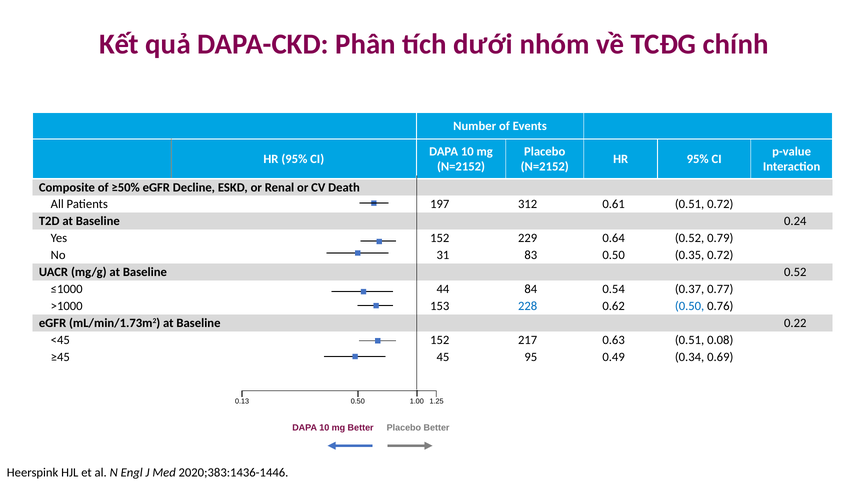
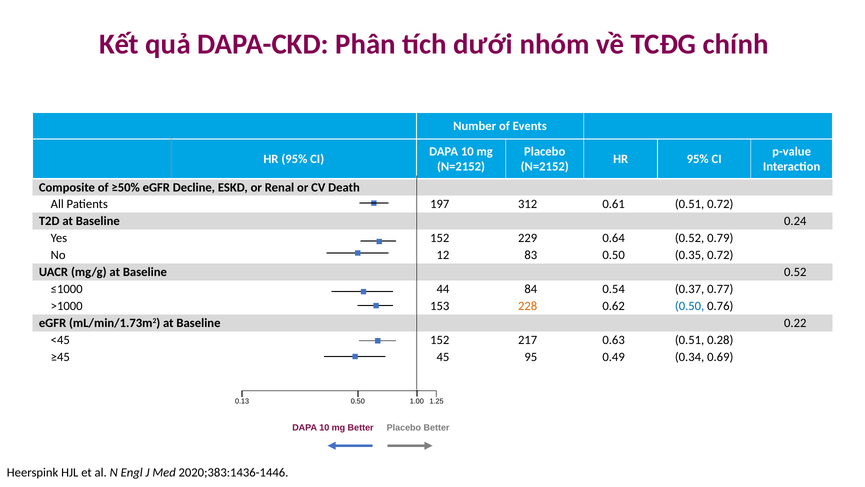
31: 31 -> 12 (443, 255)
228 colour: blue -> orange (528, 306)
0.08: 0.08 -> 0.28 (720, 340)
